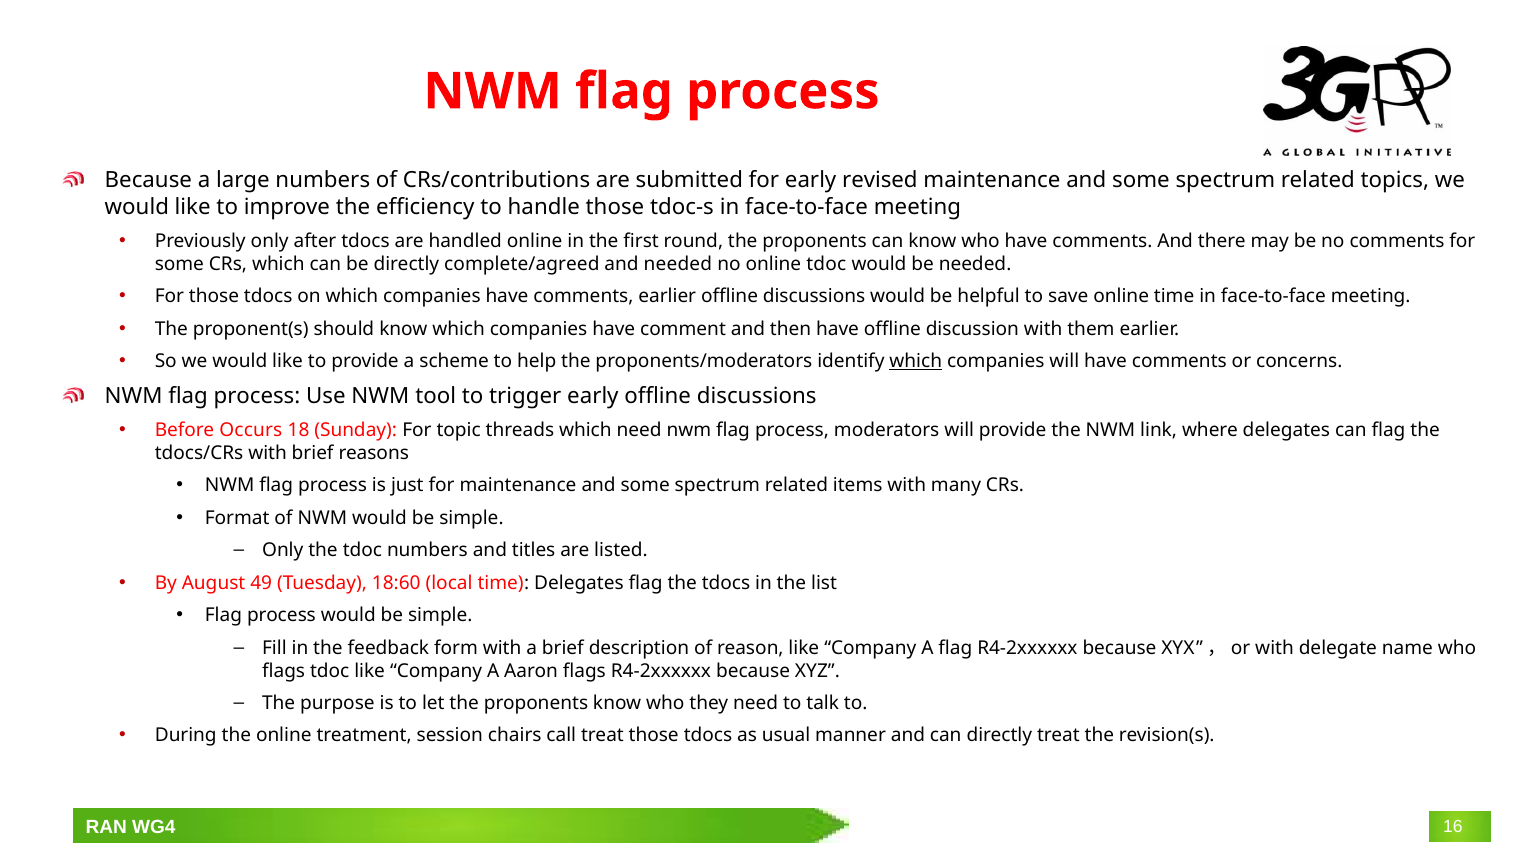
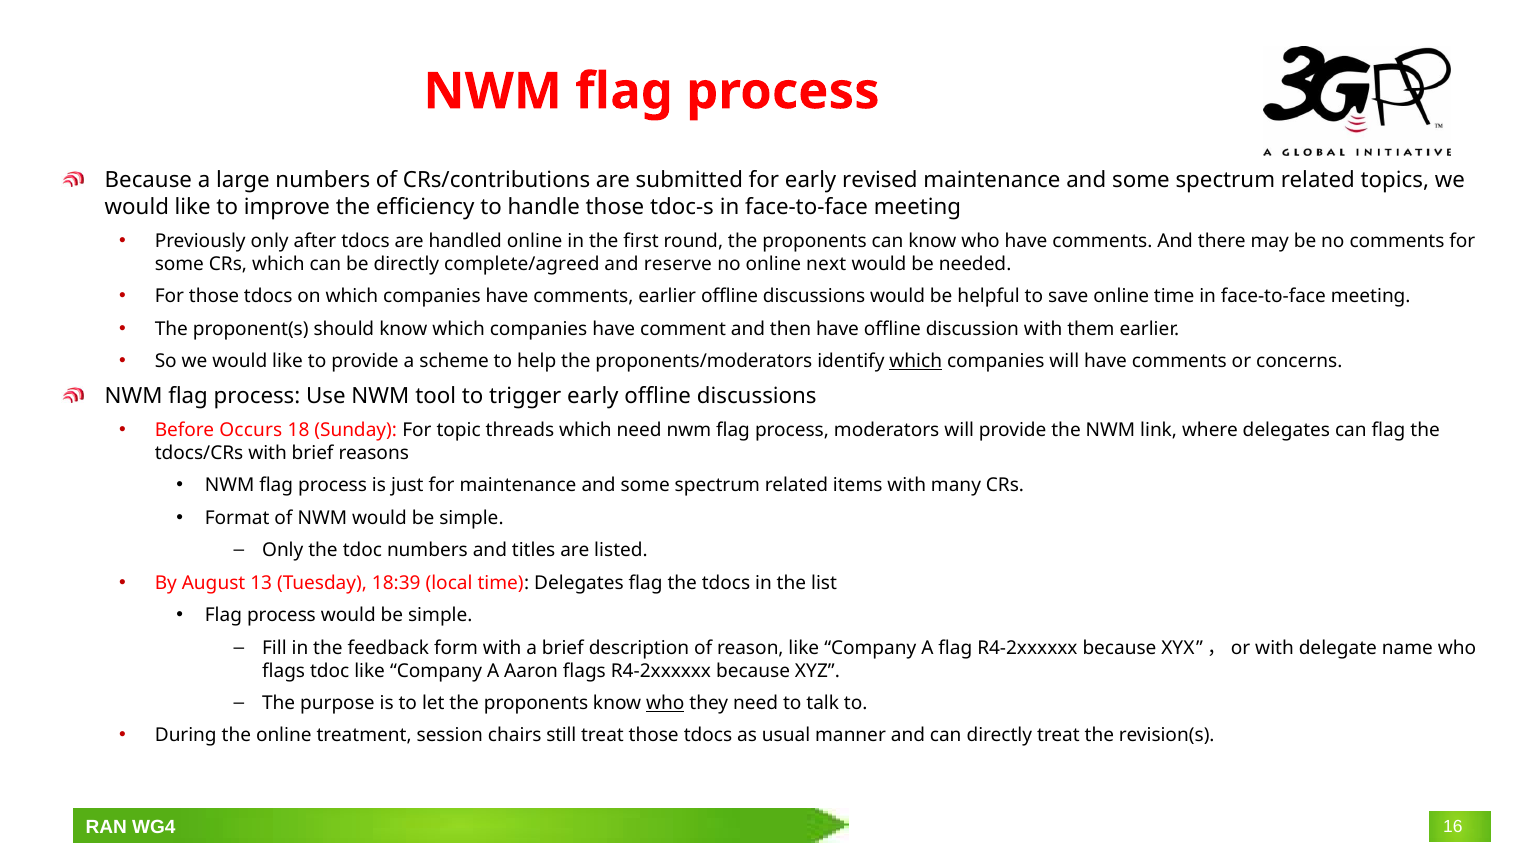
and needed: needed -> reserve (678, 264)
online tdoc: tdoc -> next (826, 264)
49: 49 -> 13 (261, 583)
18:60: 18:60 -> 18:39 (396, 583)
who underline: none -> present (665, 703)
call: call -> still (561, 736)
